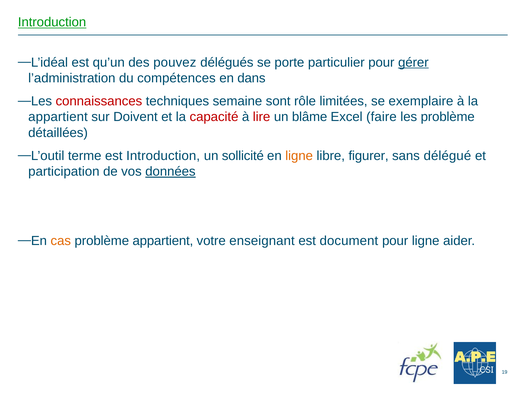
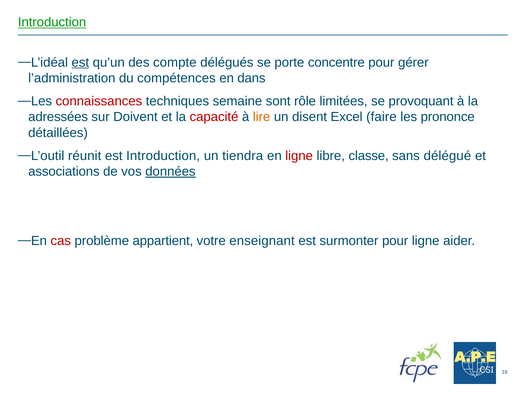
est underline: none -> present (80, 63)
pouvez: pouvez -> compte (175, 63)
particulier: particulier -> concentre (336, 63)
gérer underline: present -> none (413, 63)
exemplaire: exemplaire -> provoquant (421, 101)
appartient: appartient -> adressées (58, 117)
lire colour: red -> orange (262, 117)
blâme: blâme -> disent (310, 117)
les problème: problème -> prononce (448, 117)
terme: terme -> réunit (85, 156)
sollicité: sollicité -> tiendra (243, 156)
ligne colour: orange -> red (299, 156)
figurer: figurer -> classe (369, 156)
participation: participation -> associations (64, 172)
cas colour: orange -> red (61, 241)
document: document -> surmonter (349, 241)
